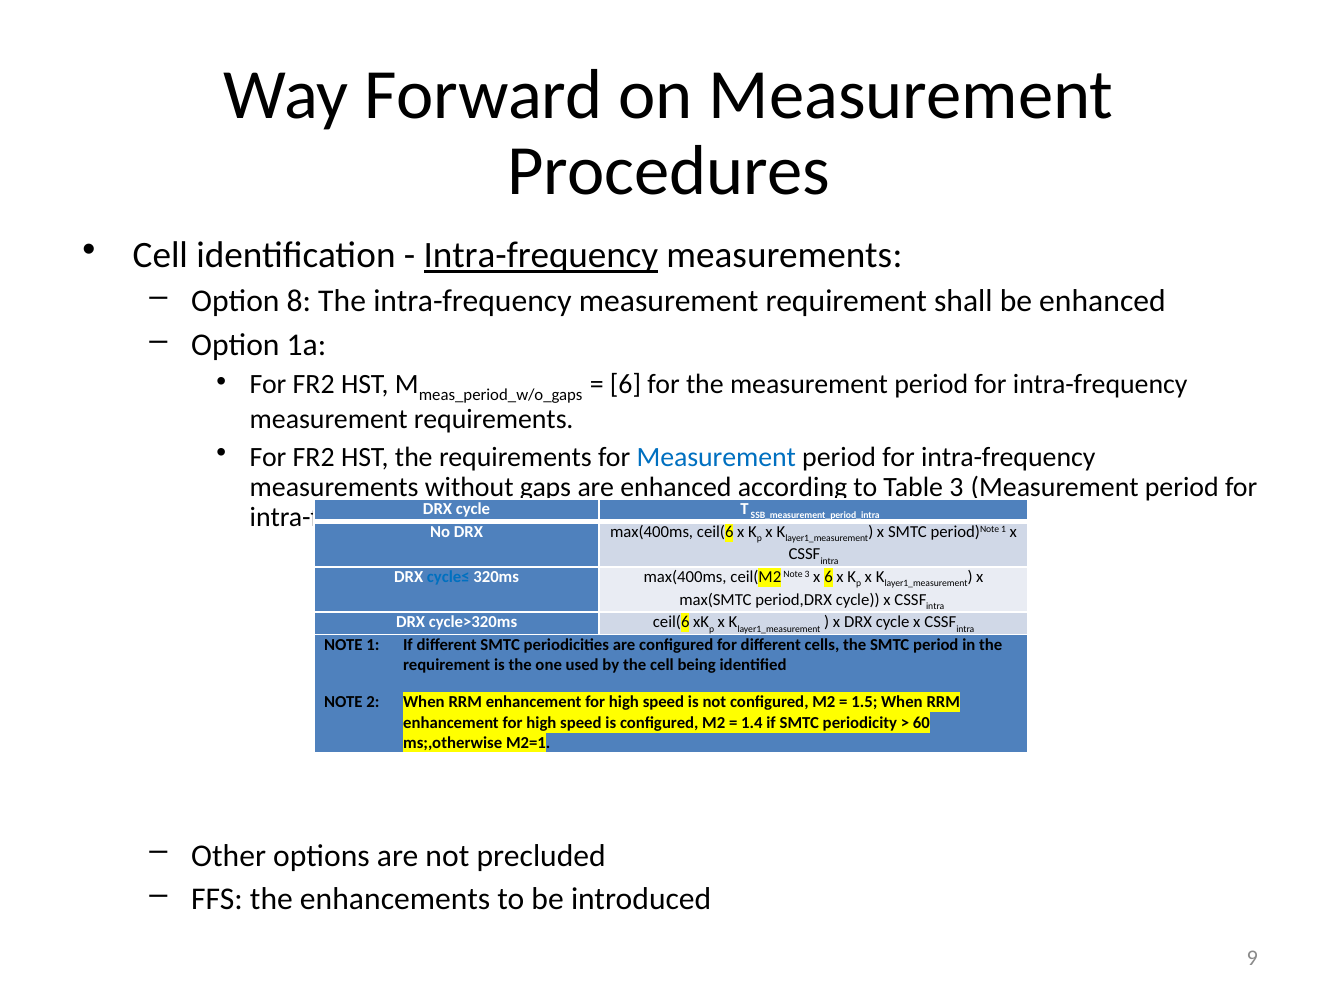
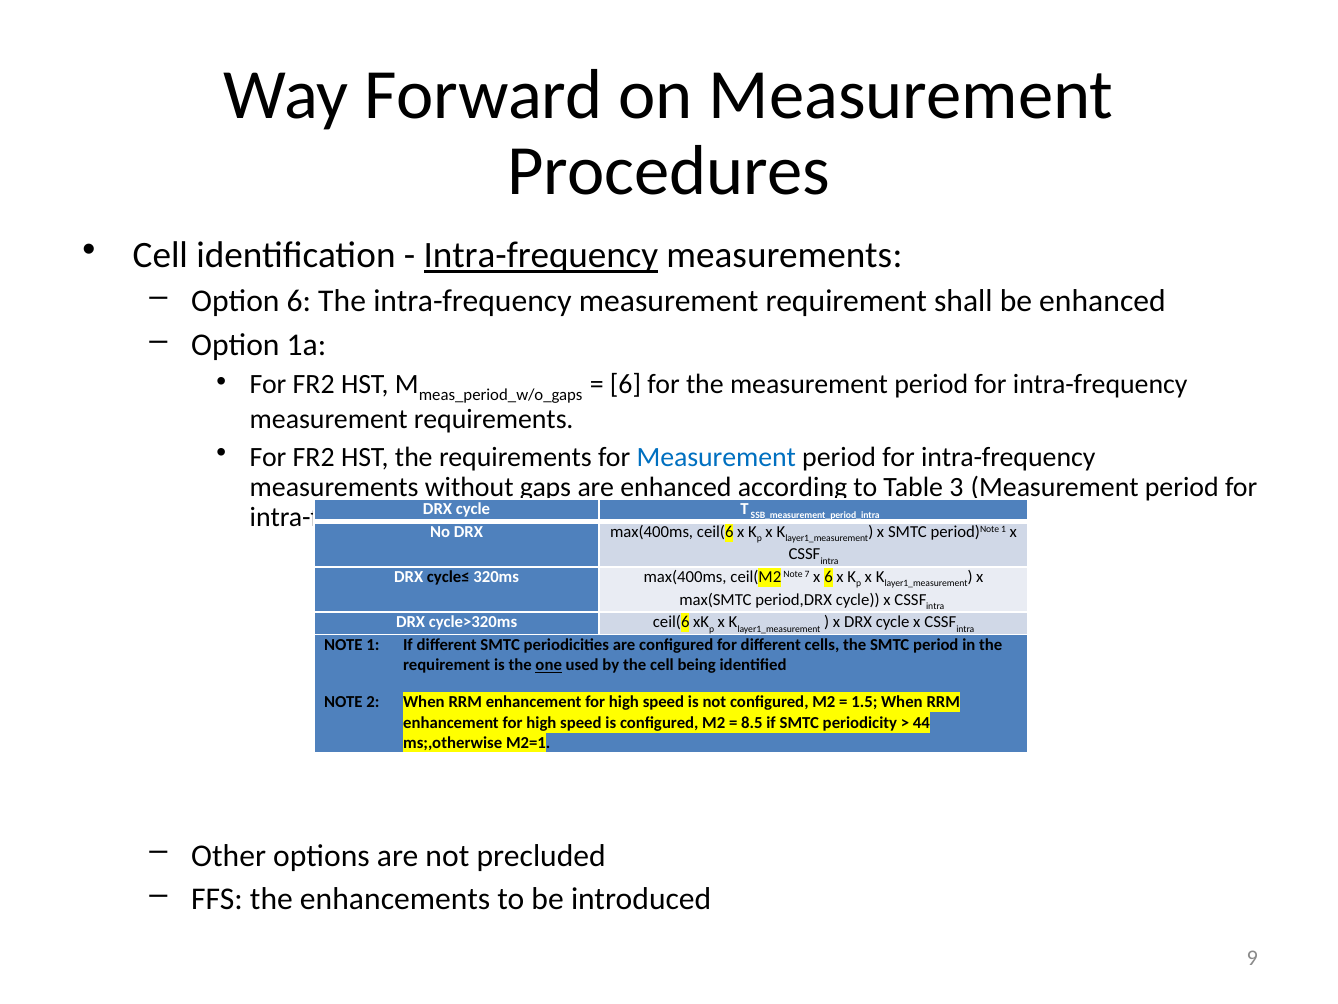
Option 8: 8 -> 6 (299, 301)
cycle≤ colour: blue -> black (448, 577)
Note 3: 3 -> 7 (807, 574)
one underline: none -> present (549, 665)
1.4: 1.4 -> 8.5 (752, 722)
60: 60 -> 44 (921, 722)
